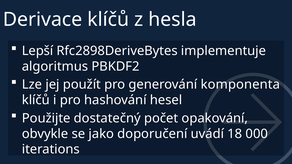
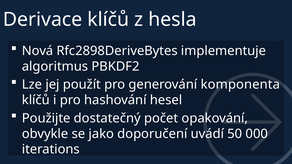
Lepší: Lepší -> Nová (38, 51)
18: 18 -> 50 (235, 134)
